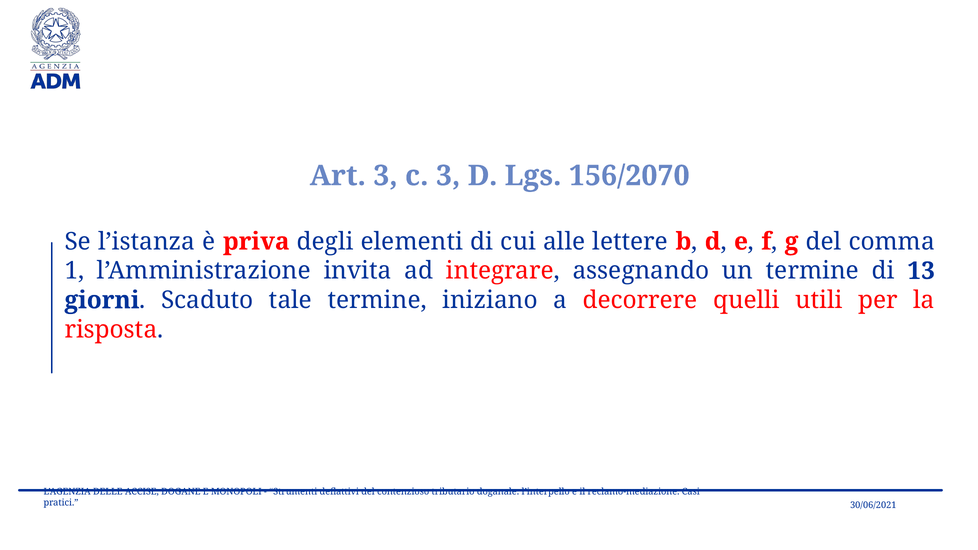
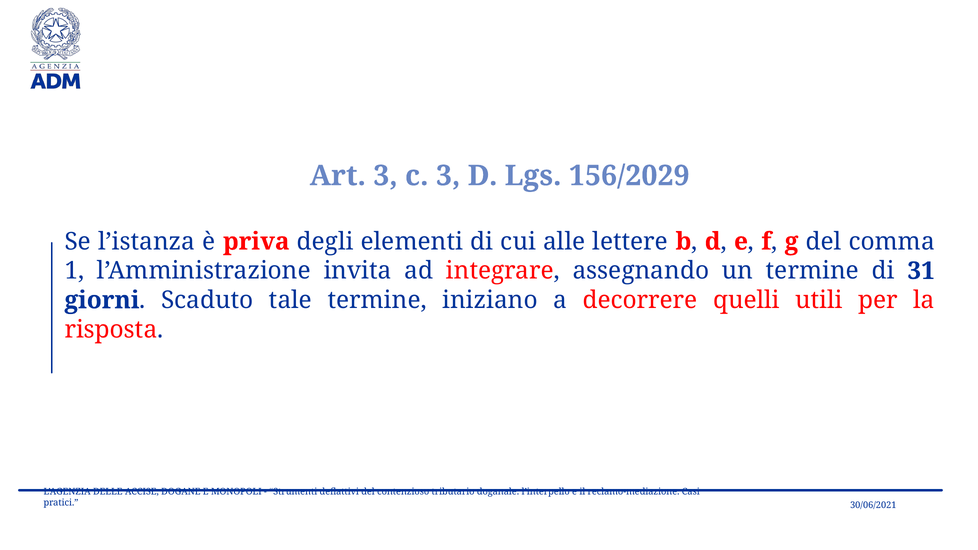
156/2070: 156/2070 -> 156/2029 (629, 176)
13: 13 -> 31 (921, 271)
